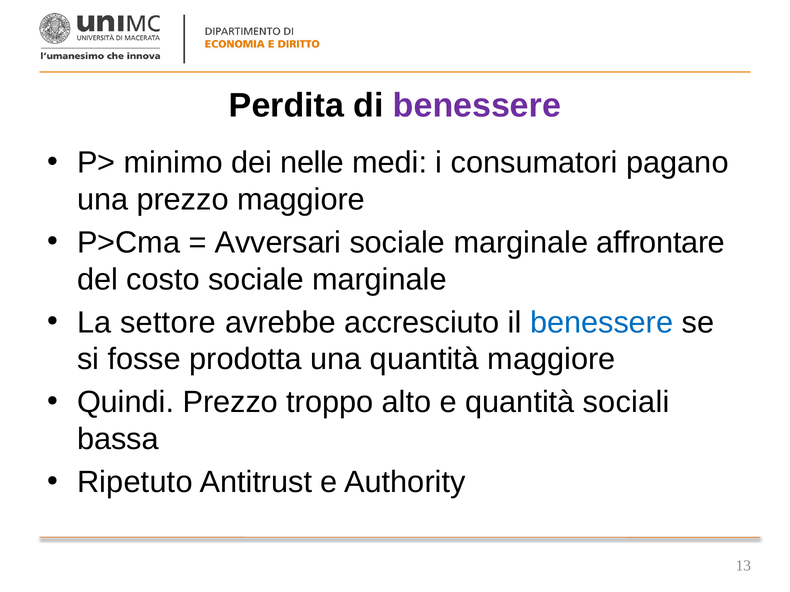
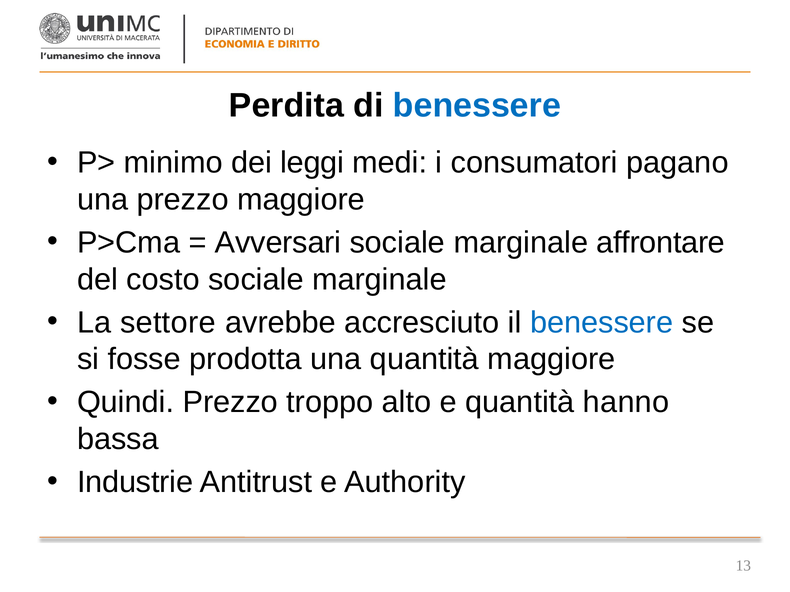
benessere colour: purple -> blue (477, 105)
nelle: nelle -> leggi (312, 163)
sociali: sociali -> hanno (626, 403)
Ripetuto: Ripetuto -> Industrie (135, 483)
